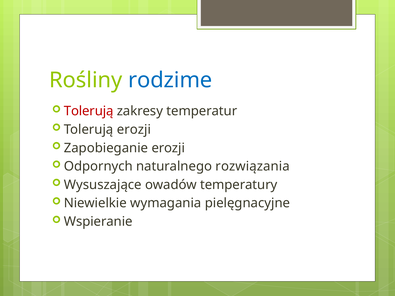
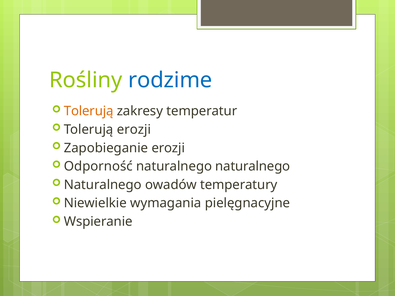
Tolerują colour: red -> orange (89, 111)
Odpornych: Odpornych -> Odporność (98, 166)
naturalnego rozwiązania: rozwiązania -> naturalnego (253, 166)
Wysuszające: Wysuszające -> Naturalnego (103, 185)
